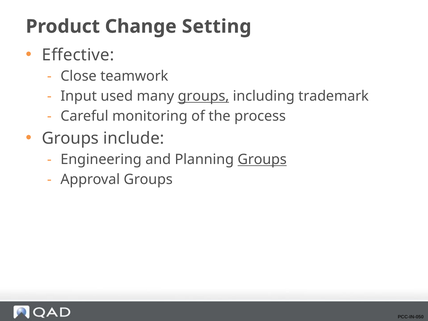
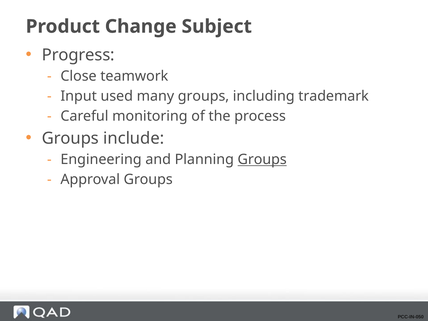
Setting: Setting -> Subject (217, 26)
Effective: Effective -> Progress (78, 55)
groups underline: present -> none (203, 96)
